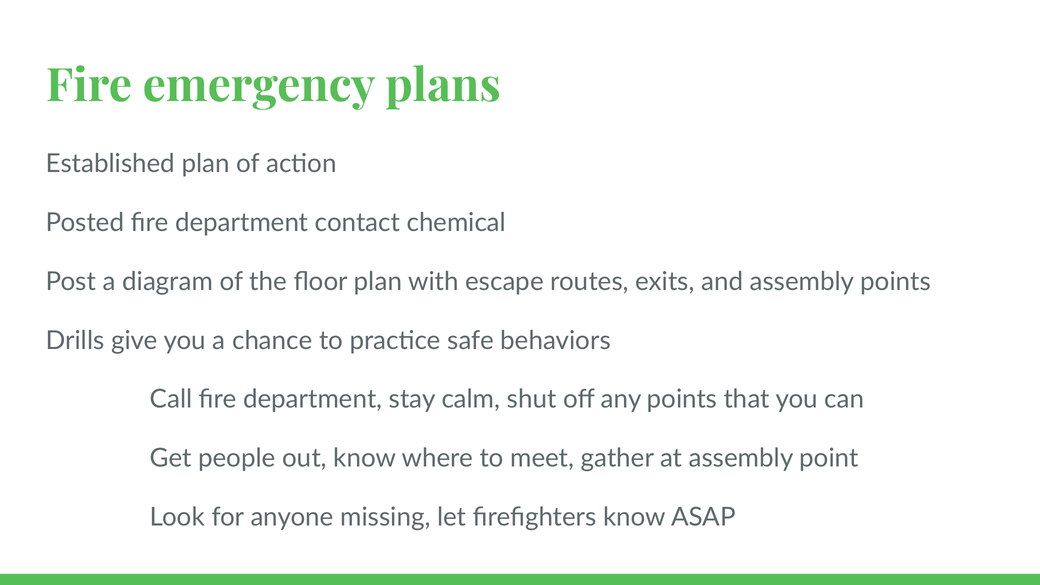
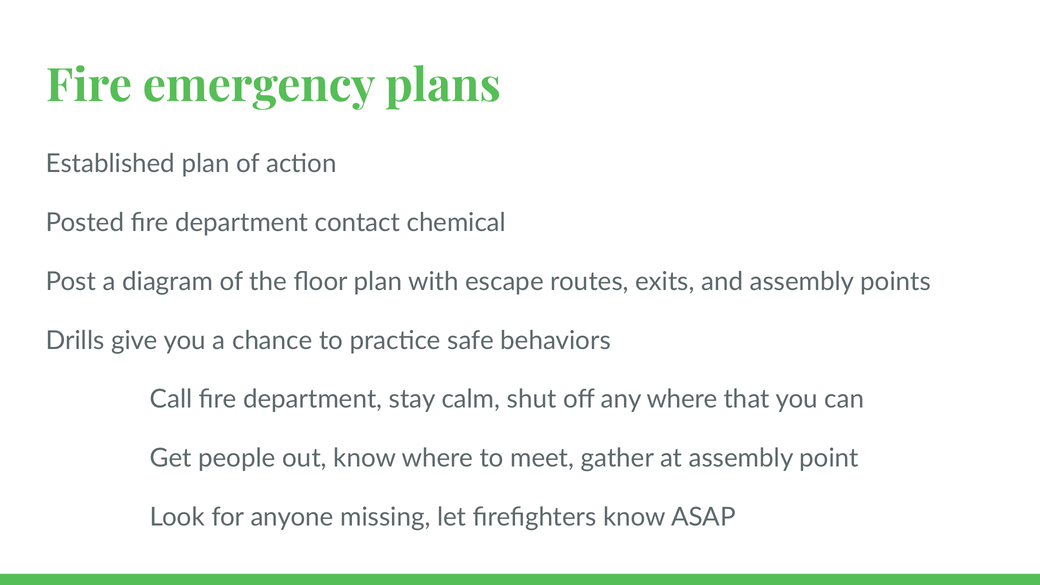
any points: points -> where (682, 399)
